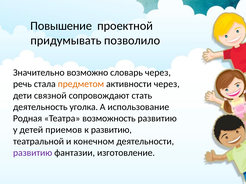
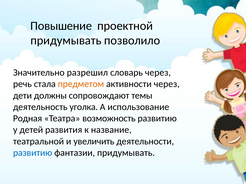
возможно: возможно -> разрешил (87, 73)
связной: связной -> должны (50, 96)
стать: стать -> темы (142, 96)
приемов: приемов -> развития (64, 130)
к развитию: развитию -> название (111, 130)
конечном: конечном -> увеличить (94, 142)
развитию colour: purple -> blue (33, 153)
фантазии изготовление: изготовление -> придумывать (126, 153)
